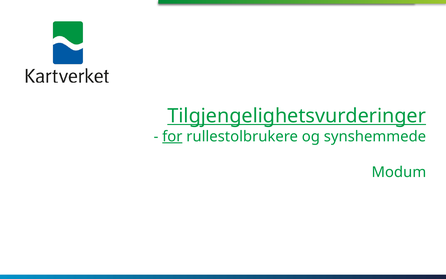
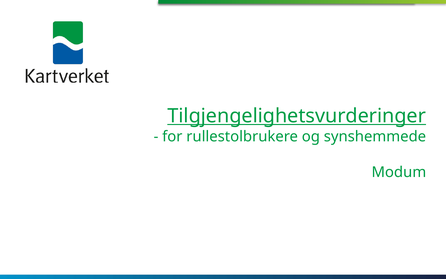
for underline: present -> none (172, 136)
